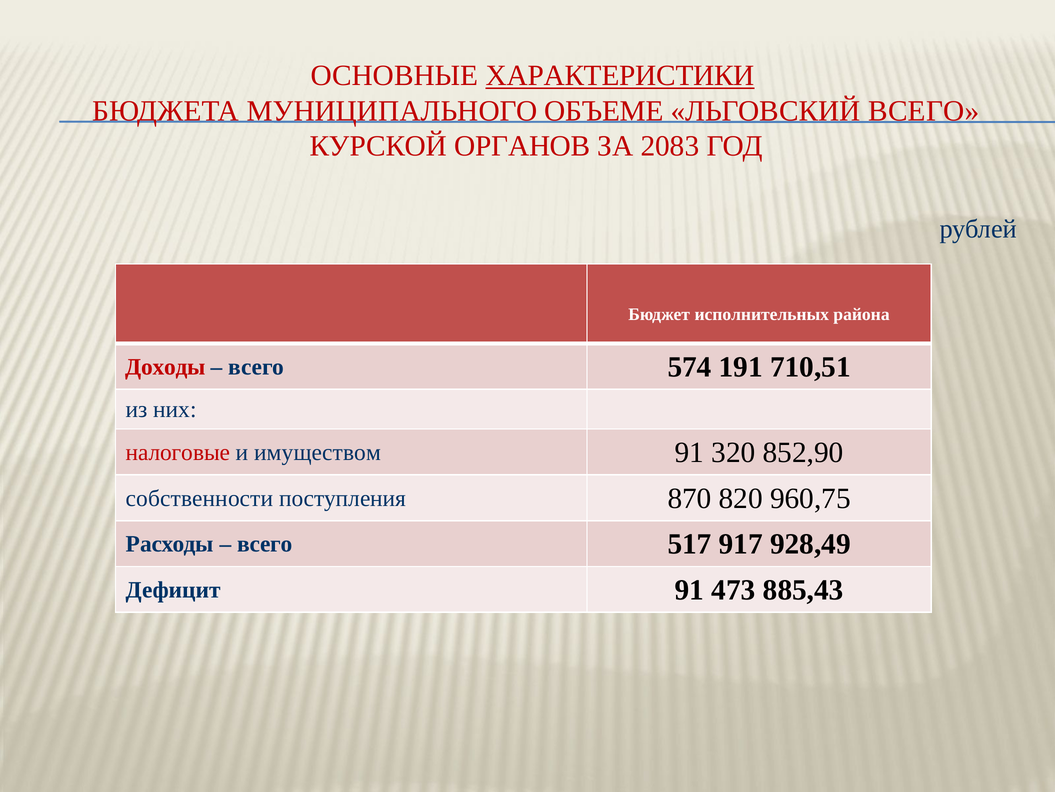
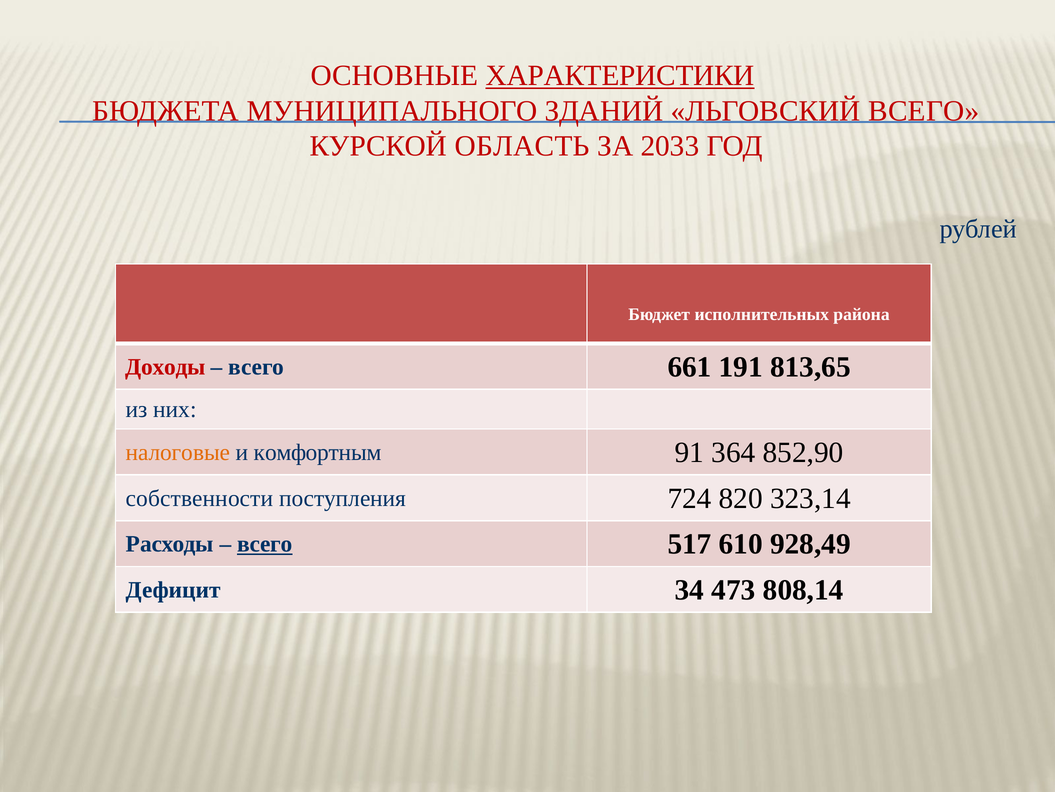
ОБЪЕМЕ: ОБЪЕМЕ -> ЗДАНИЙ (604, 111)
ОРГАНОВ: ОРГАНОВ -> ОБЛАСТЬ (522, 146)
2083: 2083 -> 2033 (670, 146)
574: 574 -> 661 (690, 367)
710,51: 710,51 -> 813,65 (810, 367)
налоговые colour: red -> orange (178, 452)
имуществом: имуществом -> комфортным (318, 452)
320: 320 -> 364 (733, 452)
870: 870 -> 724 (690, 498)
960,75: 960,75 -> 323,14 (810, 498)
всего underline: none -> present (265, 544)
917: 917 -> 610 (741, 544)
Дефицит 91: 91 -> 34 (689, 590)
885,43: 885,43 -> 808,14 (803, 590)
